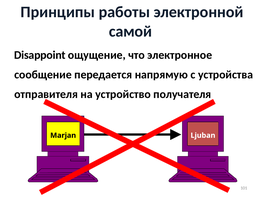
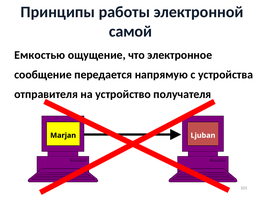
Disappoint: Disappoint -> Емкостью (40, 55)
